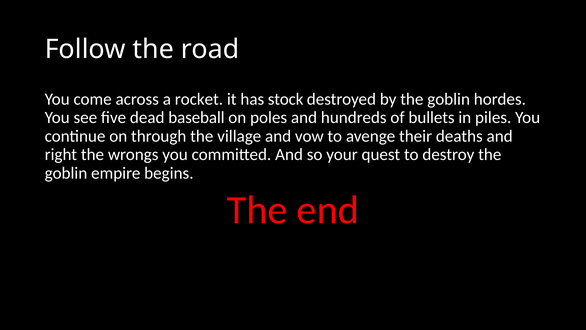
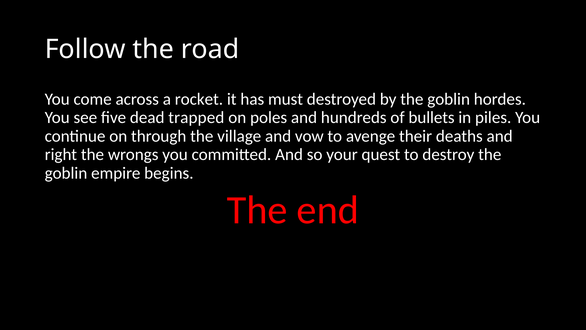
stock: stock -> must (286, 99)
baseball: baseball -> trapped (196, 118)
